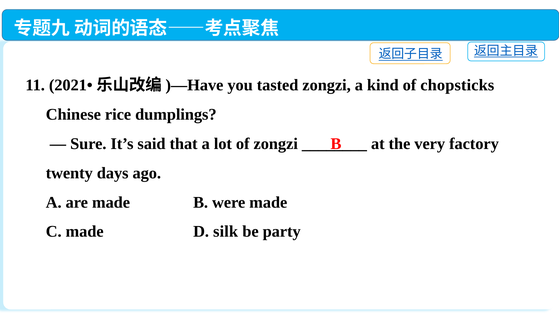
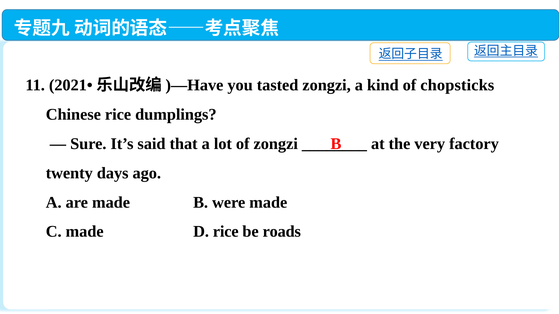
D silk: silk -> rice (226, 232)
party: party -> roads (282, 232)
